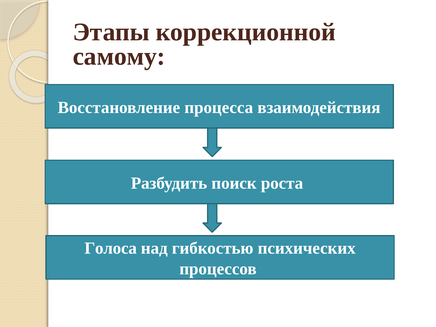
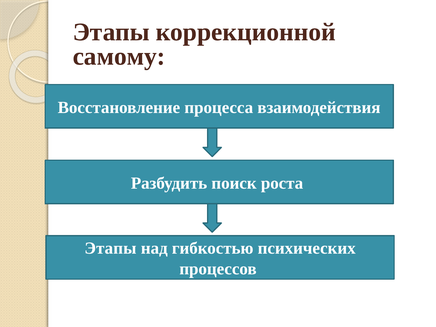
Голоса: Голоса -> Этапы (110, 248)
